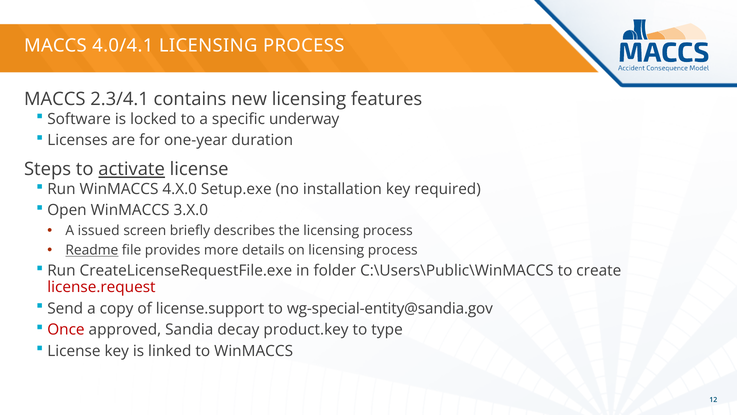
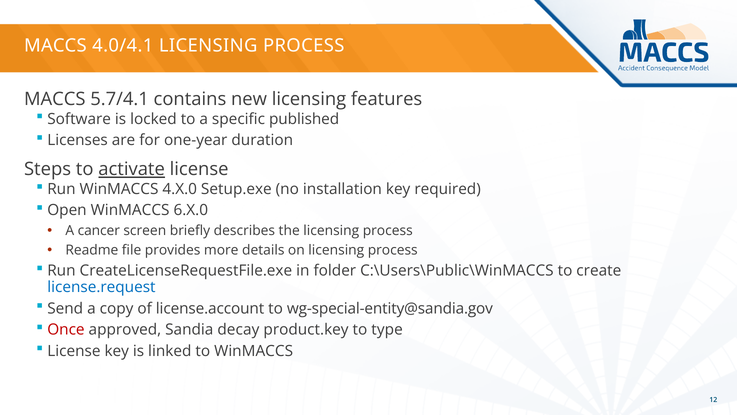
2.3/4.1: 2.3/4.1 -> 5.7/4.1 (120, 99)
underway: underway -> published (304, 119)
3.X.0: 3.X.0 -> 6.X.0 (191, 210)
issued: issued -> cancer (99, 231)
Readme underline: present -> none (92, 250)
license.request colour: red -> blue (101, 287)
license.support: license.support -> license.account (210, 308)
